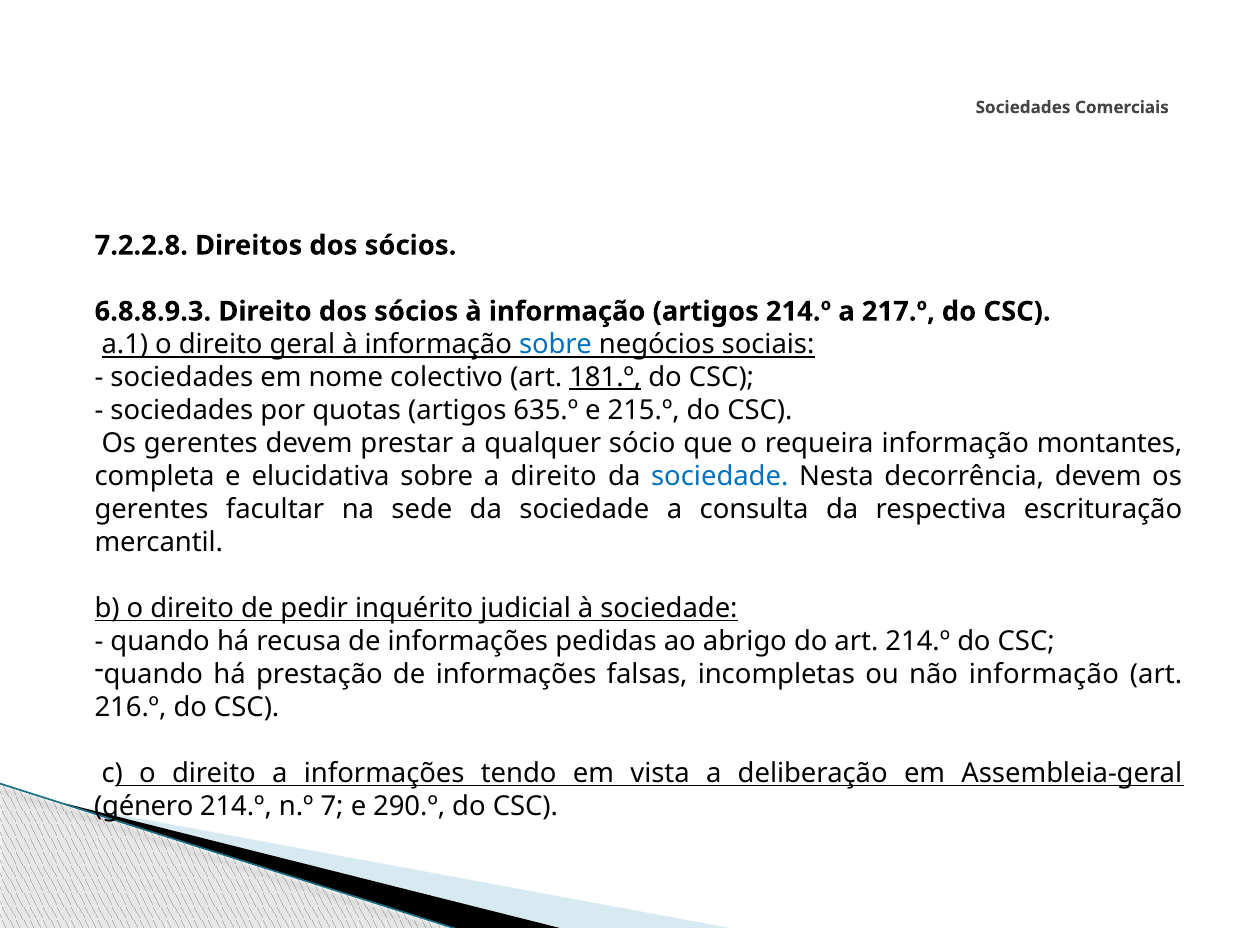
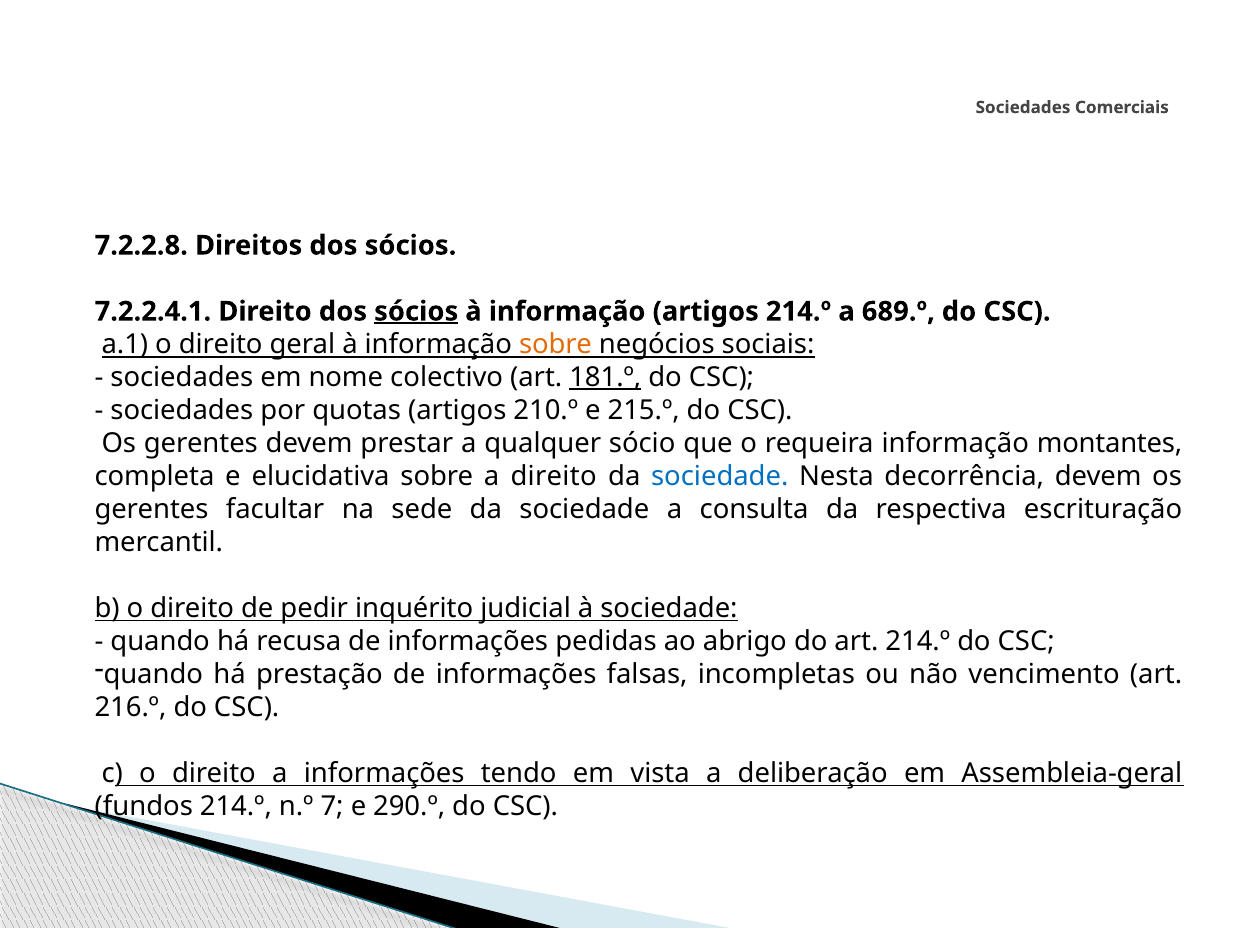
6.8.8.9.3: 6.8.8.9.3 -> 7.2.2.4.1 (153, 311)
sócios underline: none -> present (416, 311)
217.º: 217.º -> 689.º (898, 311)
sobre colour: blue -> orange (556, 344)
635.º: 635.º -> 210.º (546, 410)
não informação: informação -> vencimento (1044, 674)
género: género -> fundos (144, 806)
